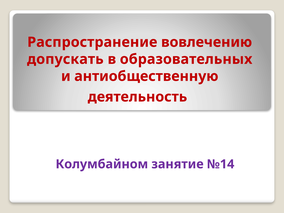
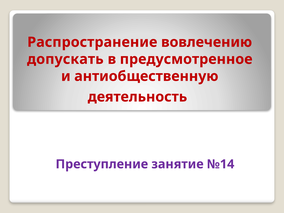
образовательных: образовательных -> предусмотренное (186, 59)
Колумбайном: Колумбайном -> Преступление (102, 164)
